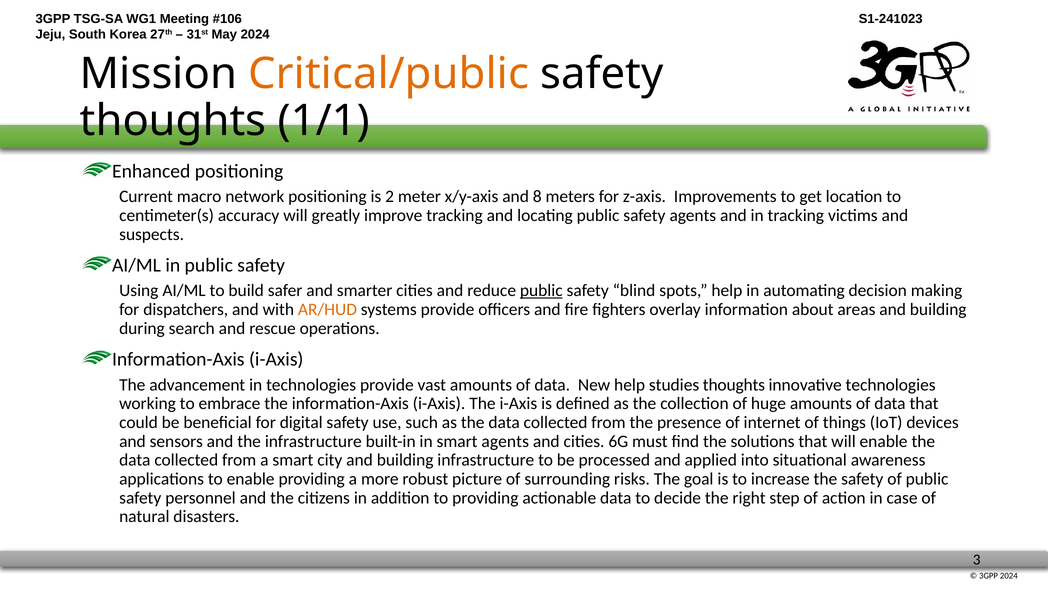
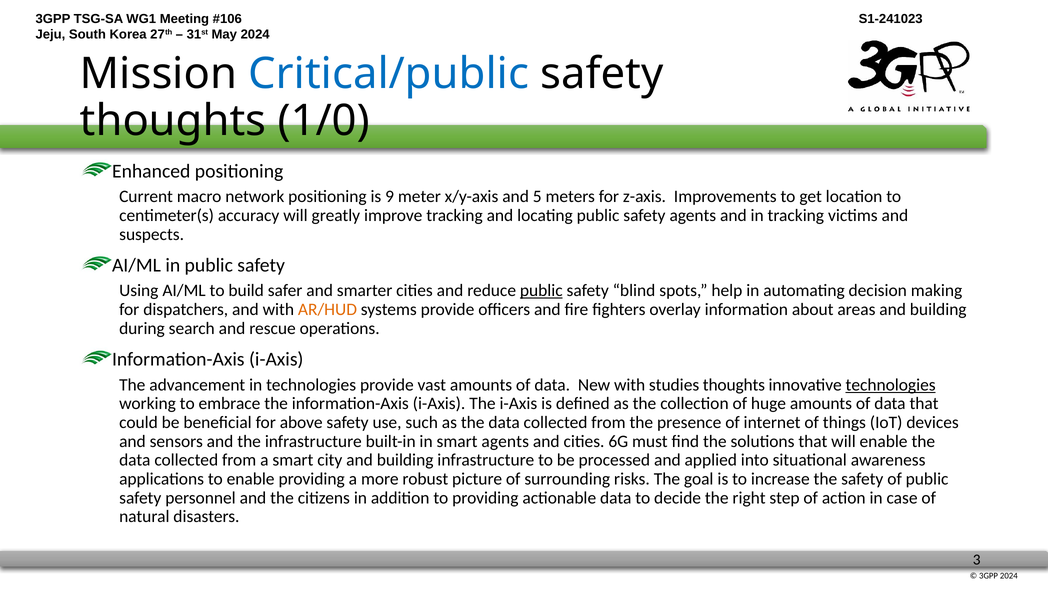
Critical/public colour: orange -> blue (389, 74)
1/1: 1/1 -> 1/0 (324, 121)
2: 2 -> 9 (390, 197)
8: 8 -> 5 (537, 197)
New help: help -> with (630, 385)
technologies underline: none -> present (891, 385)
digital: digital -> above (301, 423)
